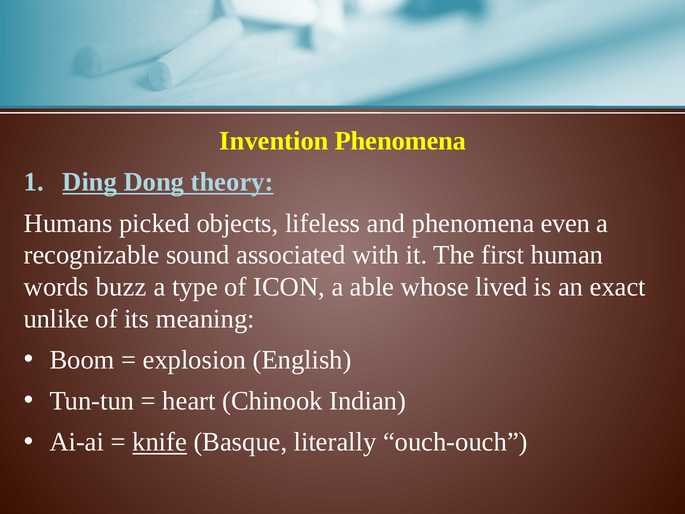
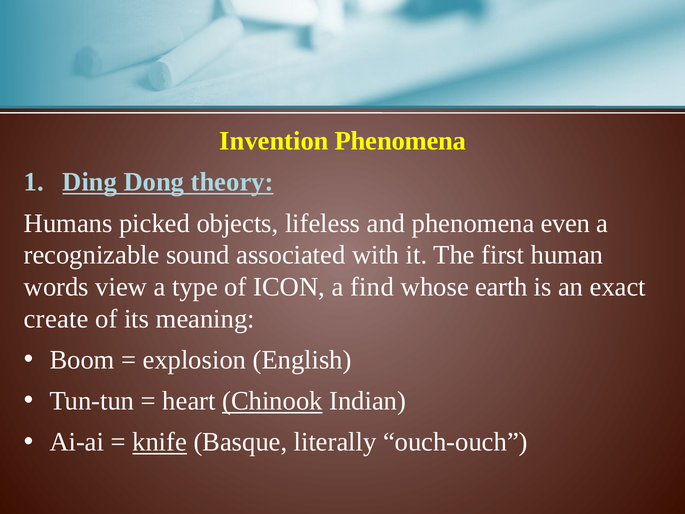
buzz: buzz -> view (121, 287)
able: able -> find (372, 287)
lived: lived -> earth (501, 287)
unlike: unlike -> create (56, 319)
Chinook underline: none -> present (272, 401)
